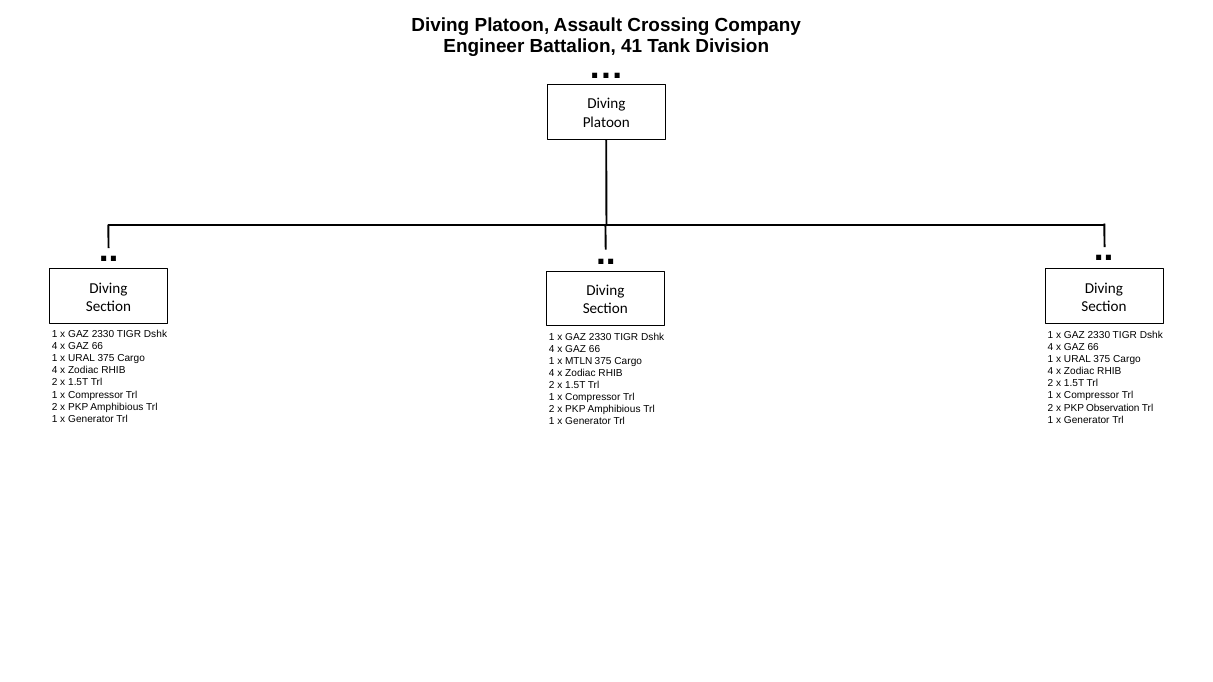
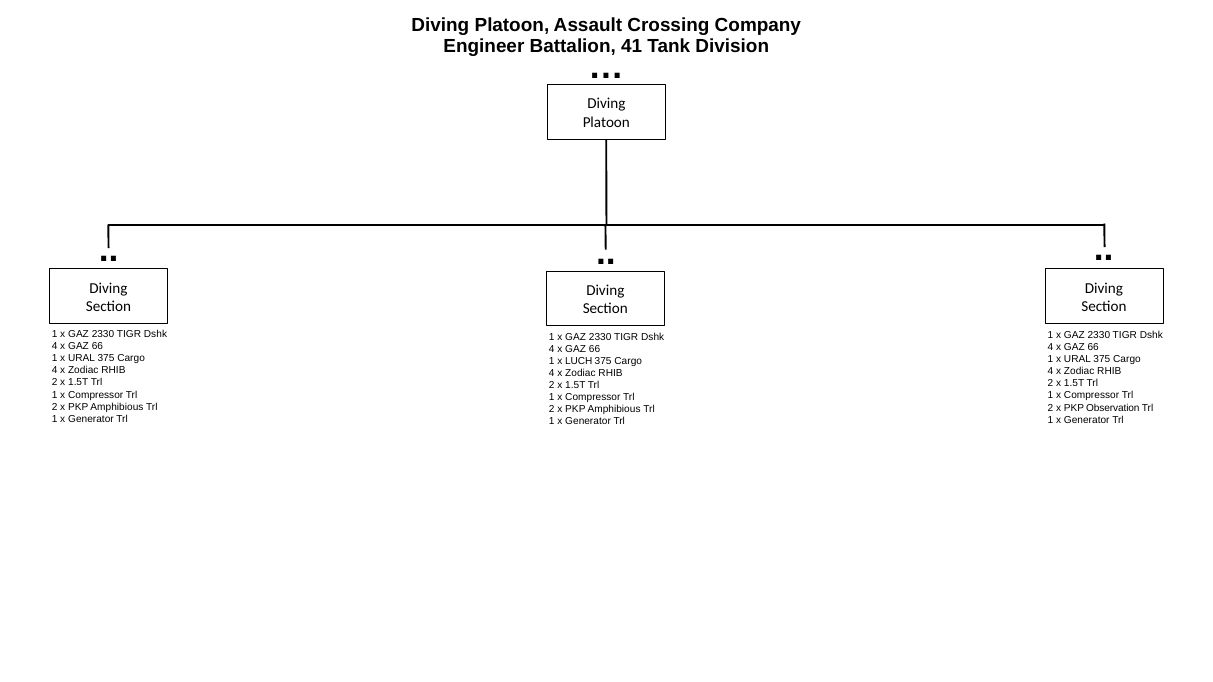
MTLN: MTLN -> LUCH (579, 361)
